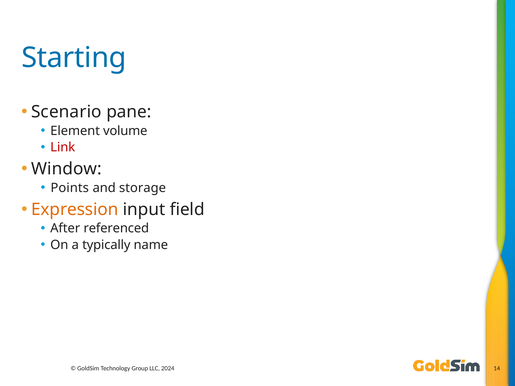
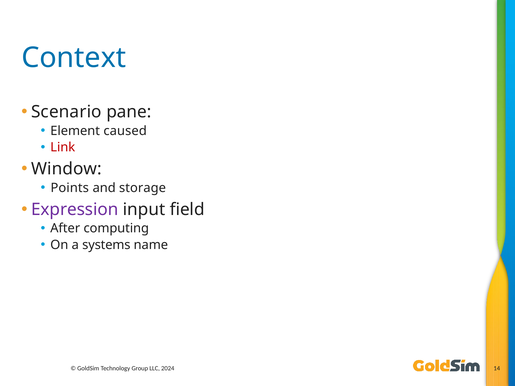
Starting: Starting -> Context (74, 58)
volume: volume -> caused (125, 131)
Expression colour: orange -> purple (75, 210)
referenced: referenced -> computing (116, 228)
typically: typically -> systems (106, 245)
